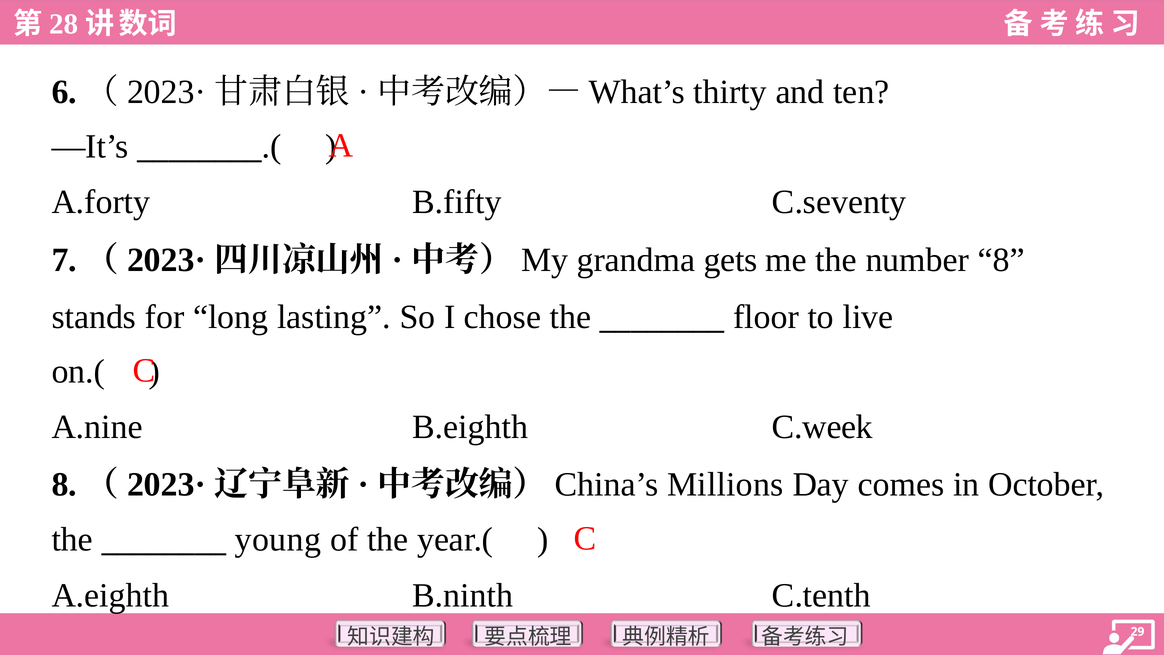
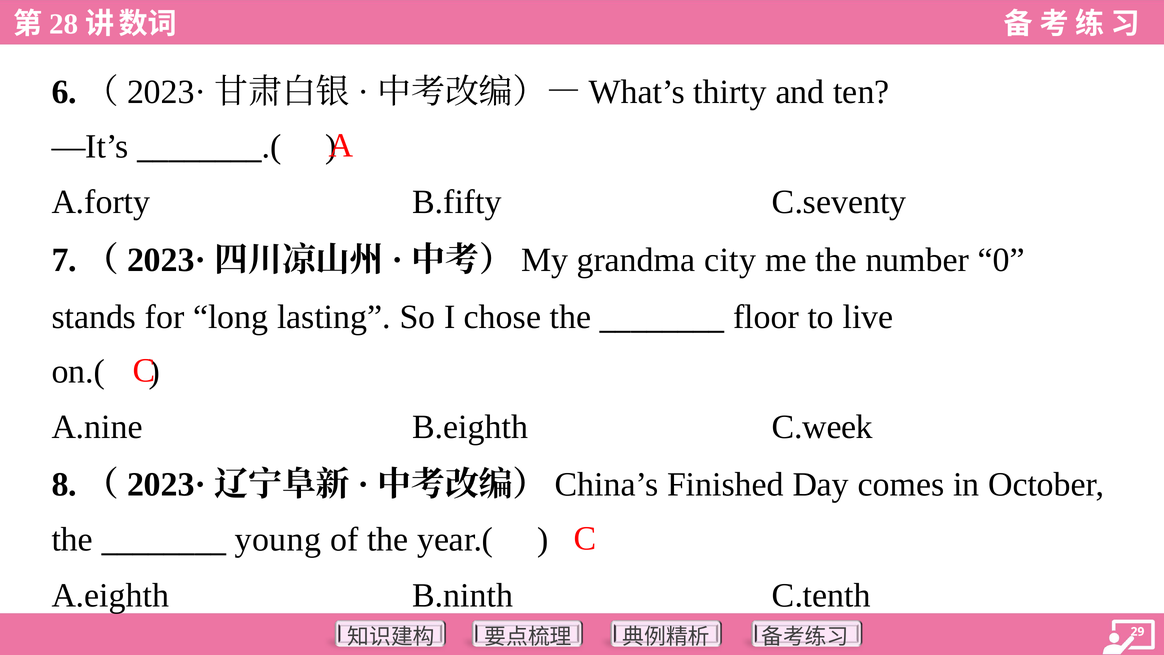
gets: gets -> city (730, 260)
8: 8 -> 0 (1001, 260)
Millions: Millions -> Finished (725, 485)
